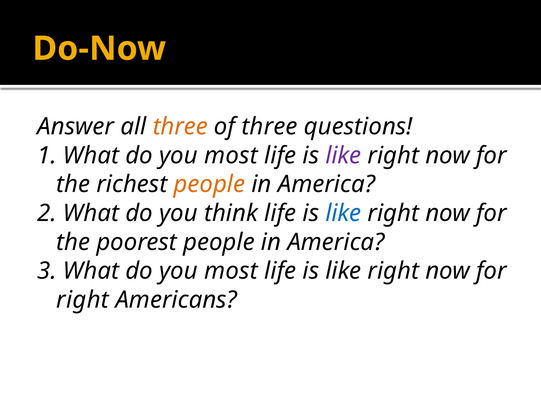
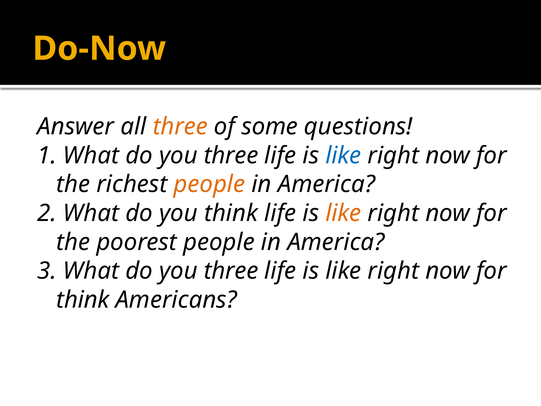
of three: three -> some (270, 127)
most: most -> three (231, 155)
like colour: purple -> blue (343, 155)
like colour: blue -> orange (343, 213)
most: most -> three (231, 271)
right: right -> think (83, 300)
